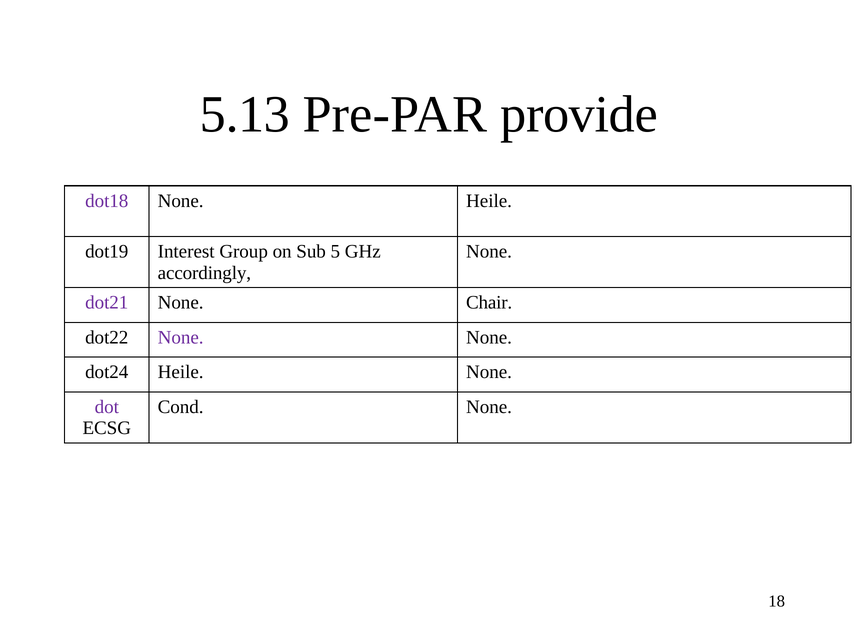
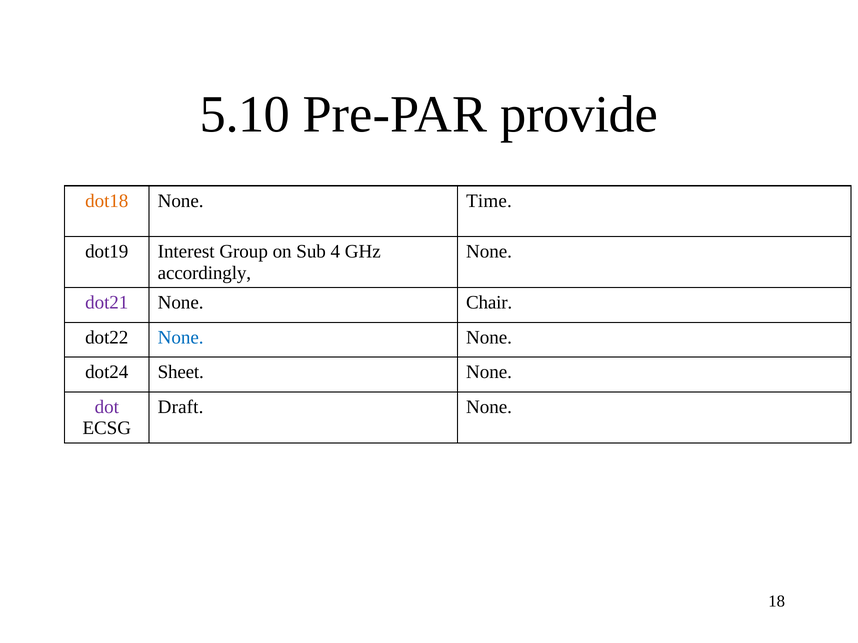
5.13: 5.13 -> 5.10 (245, 114)
dot18 colour: purple -> orange (107, 201)
None Heile: Heile -> Time (489, 201)
5: 5 -> 4 (335, 252)
None colour: purple -> blue (181, 338)
dot24 Heile: Heile -> Sheet (181, 372)
Cond: Cond -> Draft (181, 407)
